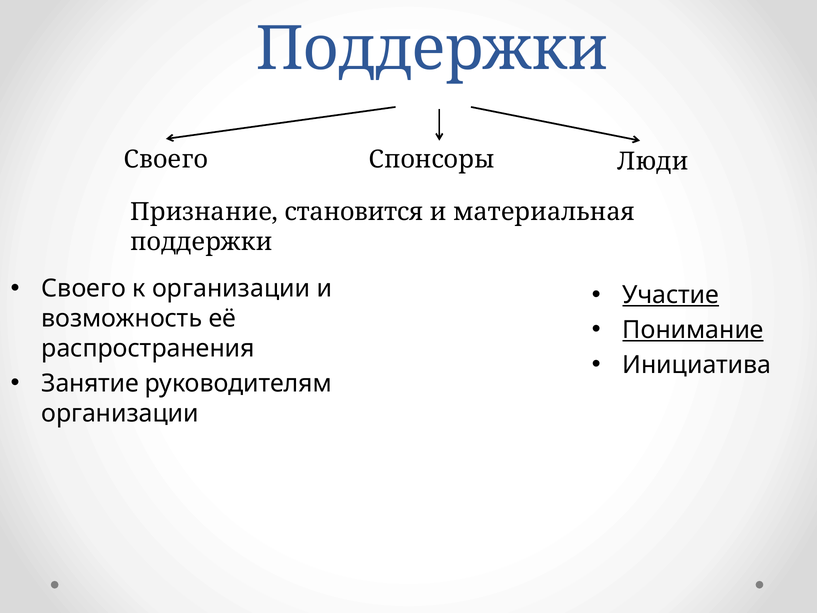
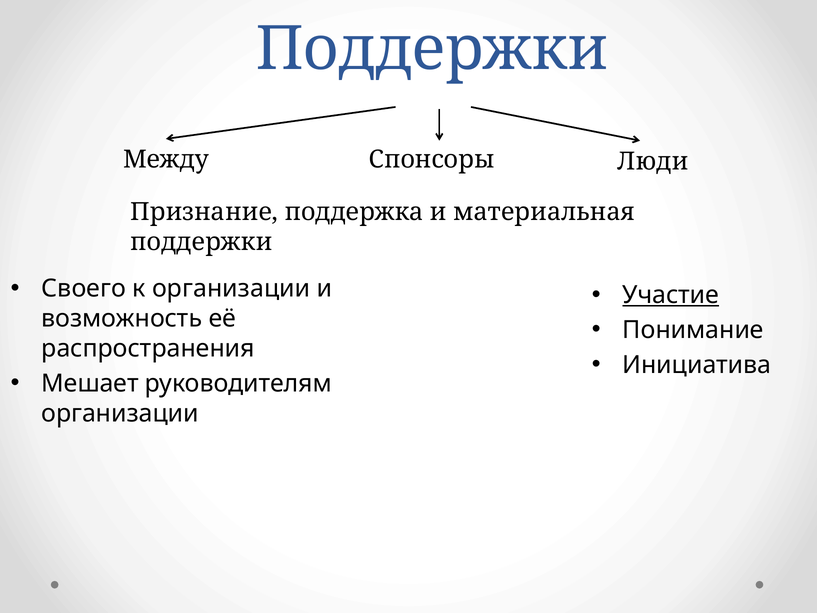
Своего: Своего -> Между (166, 160)
становится: становится -> поддержка (354, 212)
Понимание underline: present -> none (693, 330)
Занятие: Занятие -> Мешает (90, 383)
